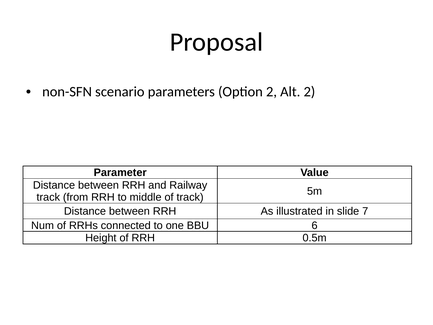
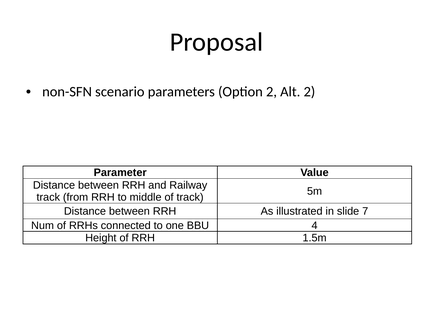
6: 6 -> 4 (315, 225)
0.5m: 0.5m -> 1.5m (315, 238)
